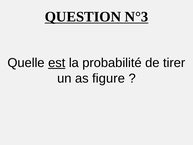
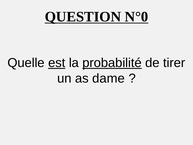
N°3: N°3 -> N°0 (136, 17)
probabilité underline: none -> present (112, 63)
figure: figure -> dame (109, 78)
